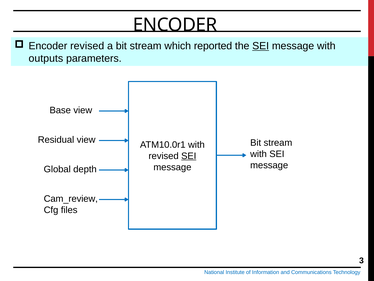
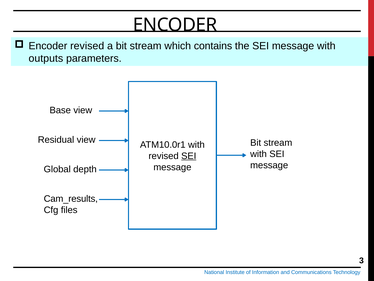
reported: reported -> contains (213, 46)
SEI underline: present -> none (261, 46)
Cam_review: Cam_review -> Cam_results (71, 198)
